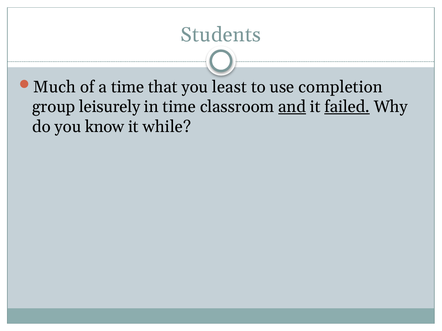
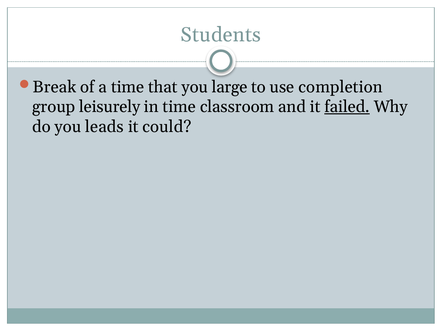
Much: Much -> Break (55, 87)
least: least -> large (230, 87)
and underline: present -> none (292, 107)
know: know -> leads (105, 127)
while: while -> could (167, 127)
